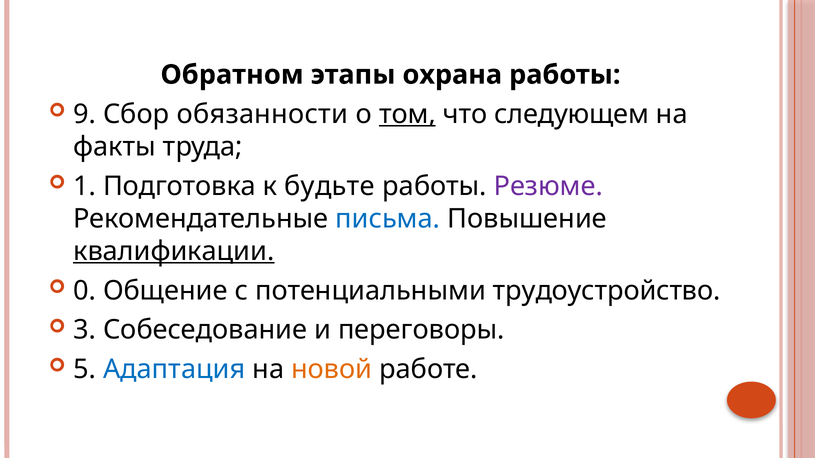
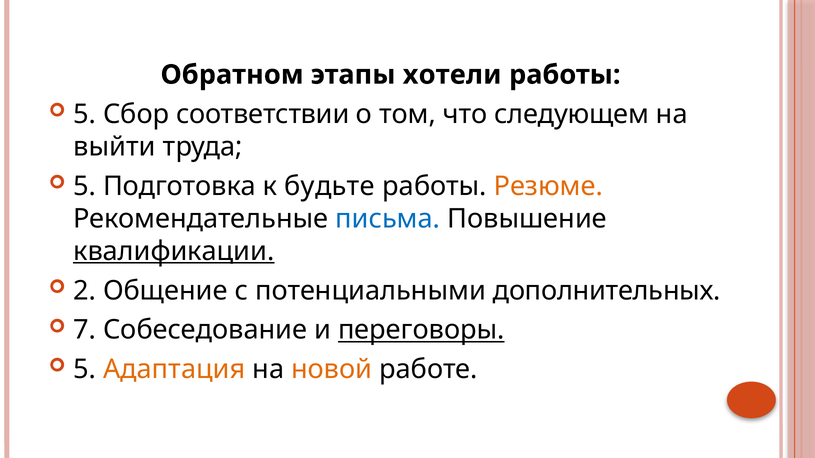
охрана: охрана -> хотели (452, 75)
9: 9 -> 5 (85, 114)
обязанности: обязанности -> соответствии (263, 114)
том underline: present -> none (407, 114)
факты: факты -> выйти (115, 147)
1: 1 -> 5 (85, 186)
Резюме colour: purple -> orange (548, 186)
0: 0 -> 2 (85, 291)
трудоустройство: трудоустройство -> дополнительных (607, 291)
3: 3 -> 7 (85, 330)
переговоры underline: none -> present (421, 330)
Адаптация colour: blue -> orange (174, 370)
